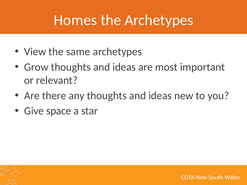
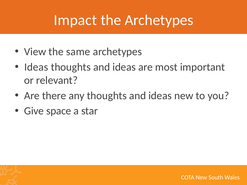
Homes: Homes -> Impact (75, 20)
Grow: Grow -> Ideas (36, 67)
